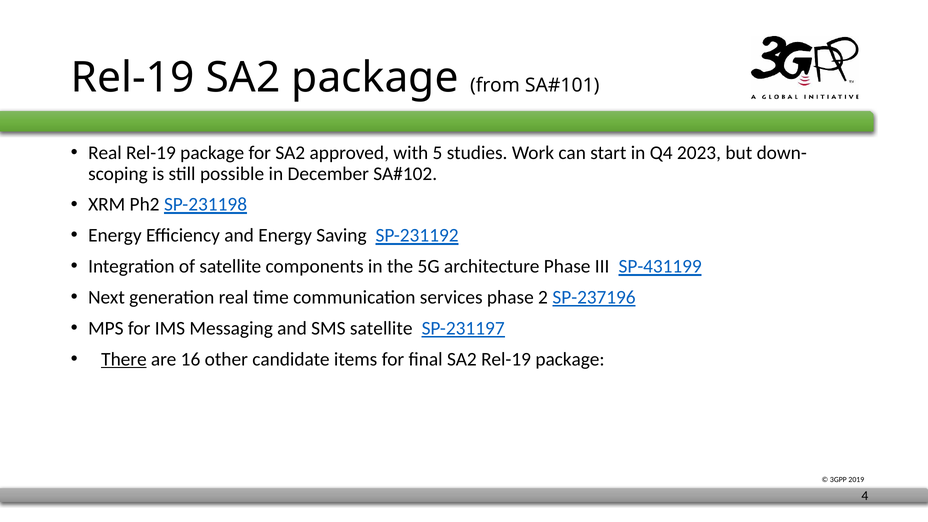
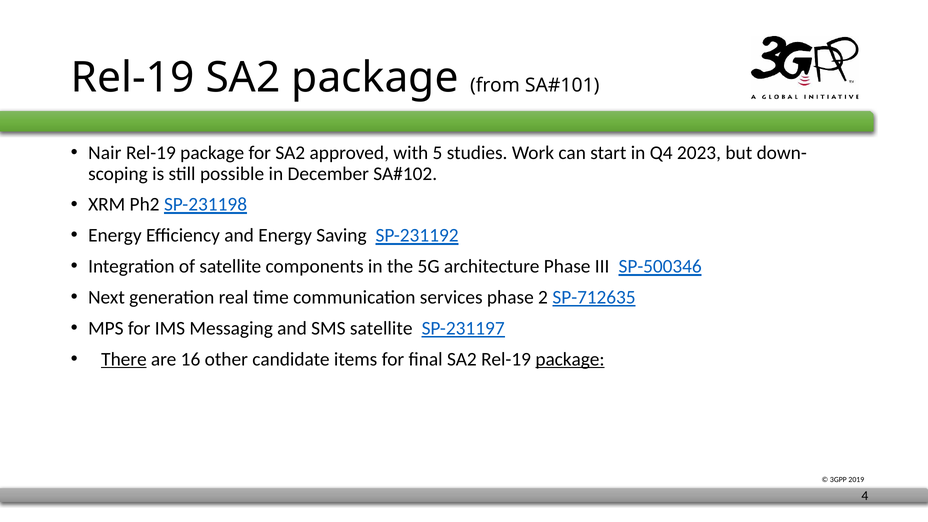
Real: Real -> Nair (105, 153)
SP-431199: SP-431199 -> SP-500346 (660, 267)
SP-237196: SP-237196 -> SP-712635 (594, 297)
package underline: none -> present (570, 359)
